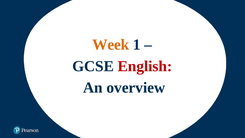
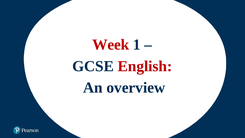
Week colour: orange -> red (111, 45)
